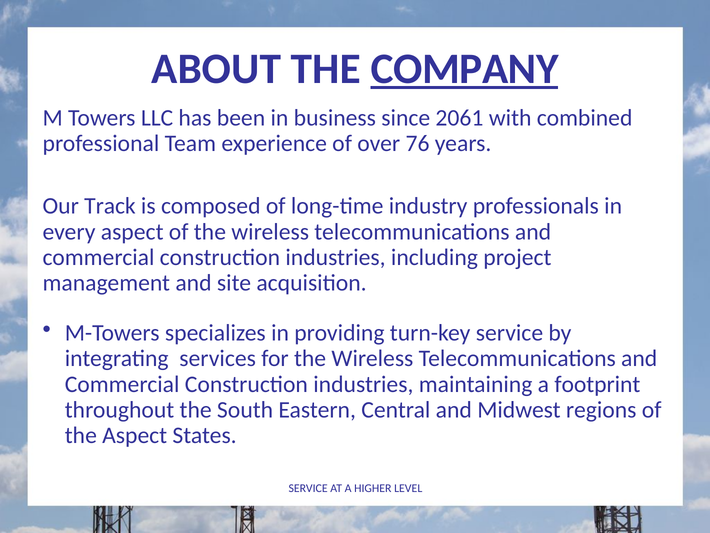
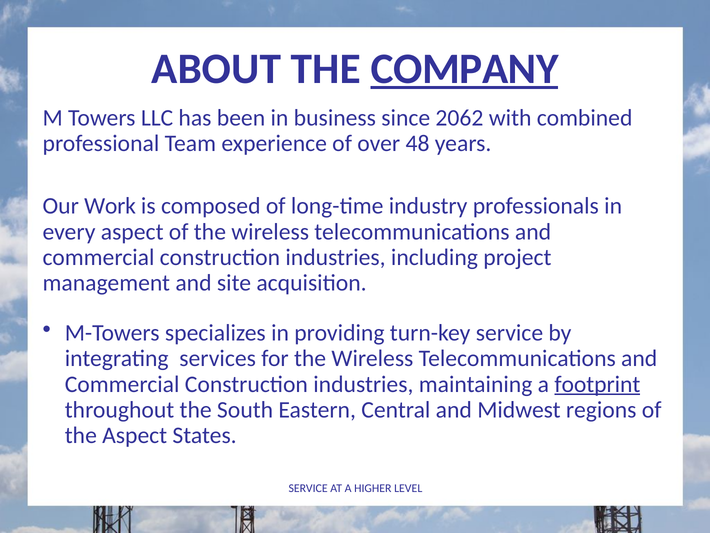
2061: 2061 -> 2062 (459, 118)
76: 76 -> 48 (418, 143)
Track: Track -> Work (110, 206)
footprint underline: none -> present (597, 384)
